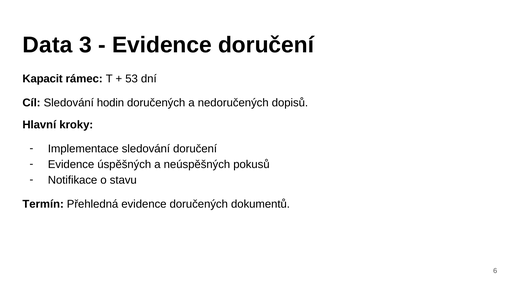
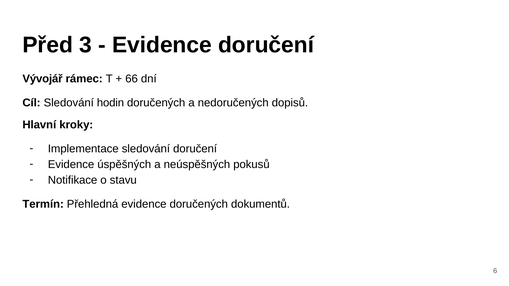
Data: Data -> Před (48, 45)
Kapacit: Kapacit -> Vývojář (43, 79)
53: 53 -> 66 (132, 79)
